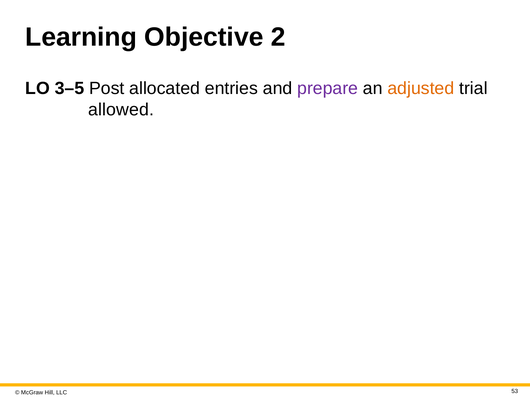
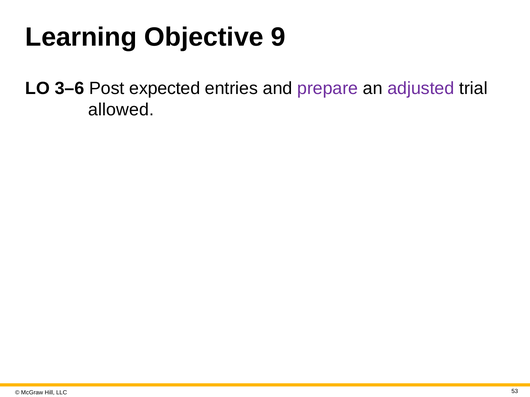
2: 2 -> 9 (278, 37)
3–5: 3–5 -> 3–6 (69, 88)
allocated: allocated -> expected (165, 88)
adjusted colour: orange -> purple (421, 88)
